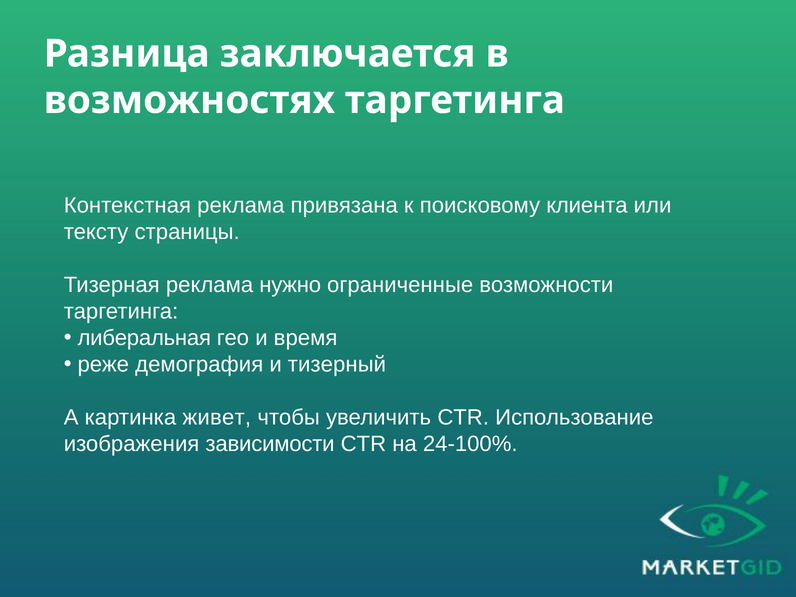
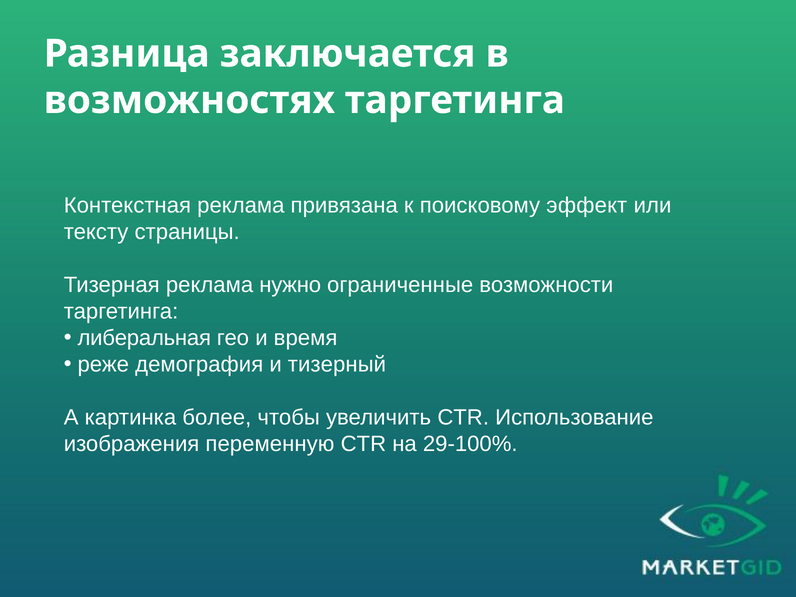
клиента: клиента -> эффект (587, 205)
живет: живет -> более (217, 418)
зависимости: зависимости -> переменную (270, 444)
24-100%: 24-100% -> 29-100% (470, 444)
